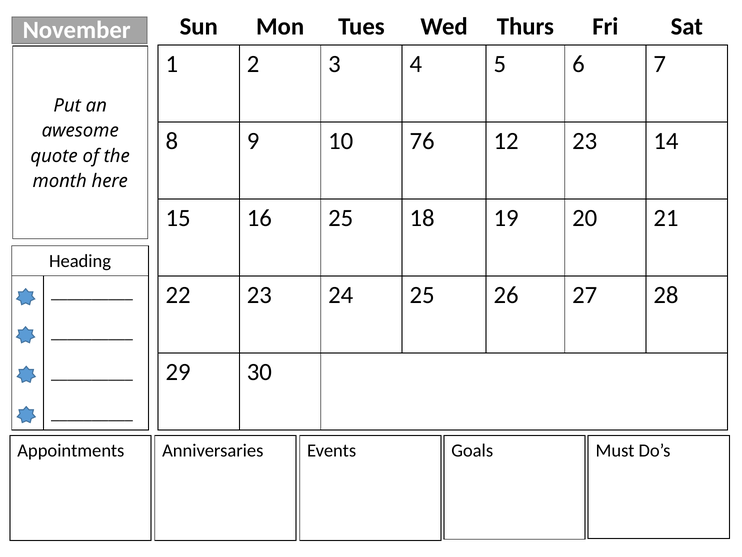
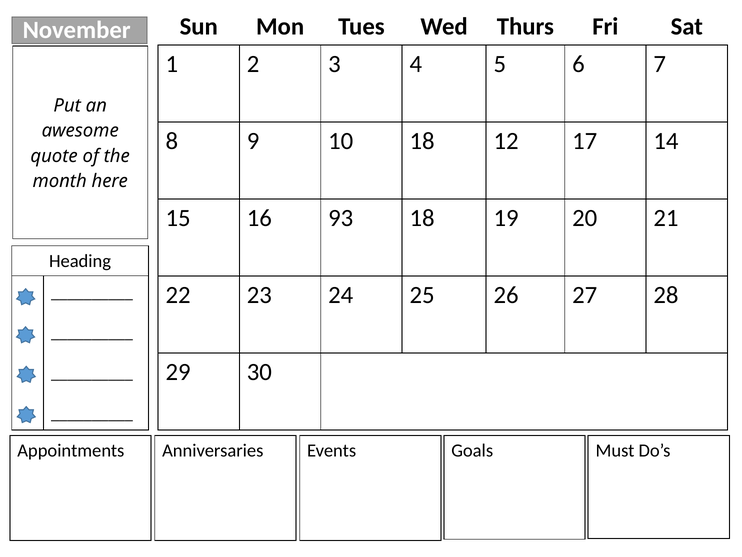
10 76: 76 -> 18 (422, 141)
12 23: 23 -> 17 (585, 141)
16 25: 25 -> 93 (341, 218)
